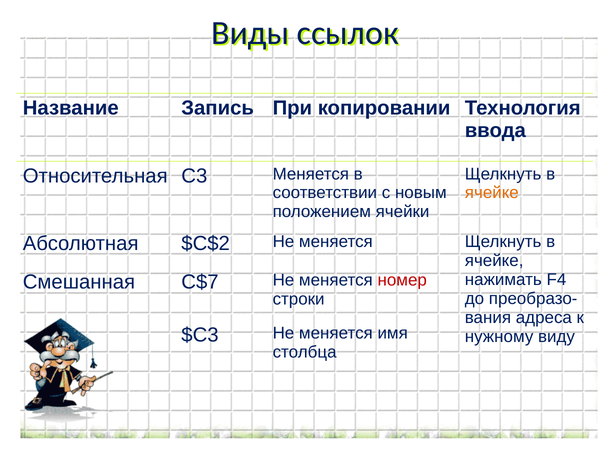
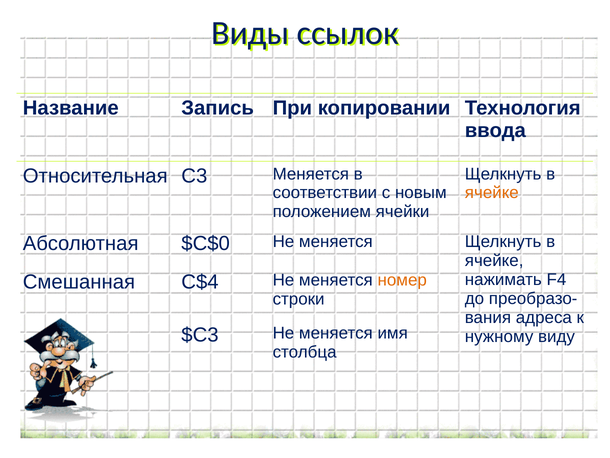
$C$2: $C$2 -> $C$0 (206, 243)
C$7: C$7 -> C$4 (200, 282)
номер colour: red -> orange (402, 280)
